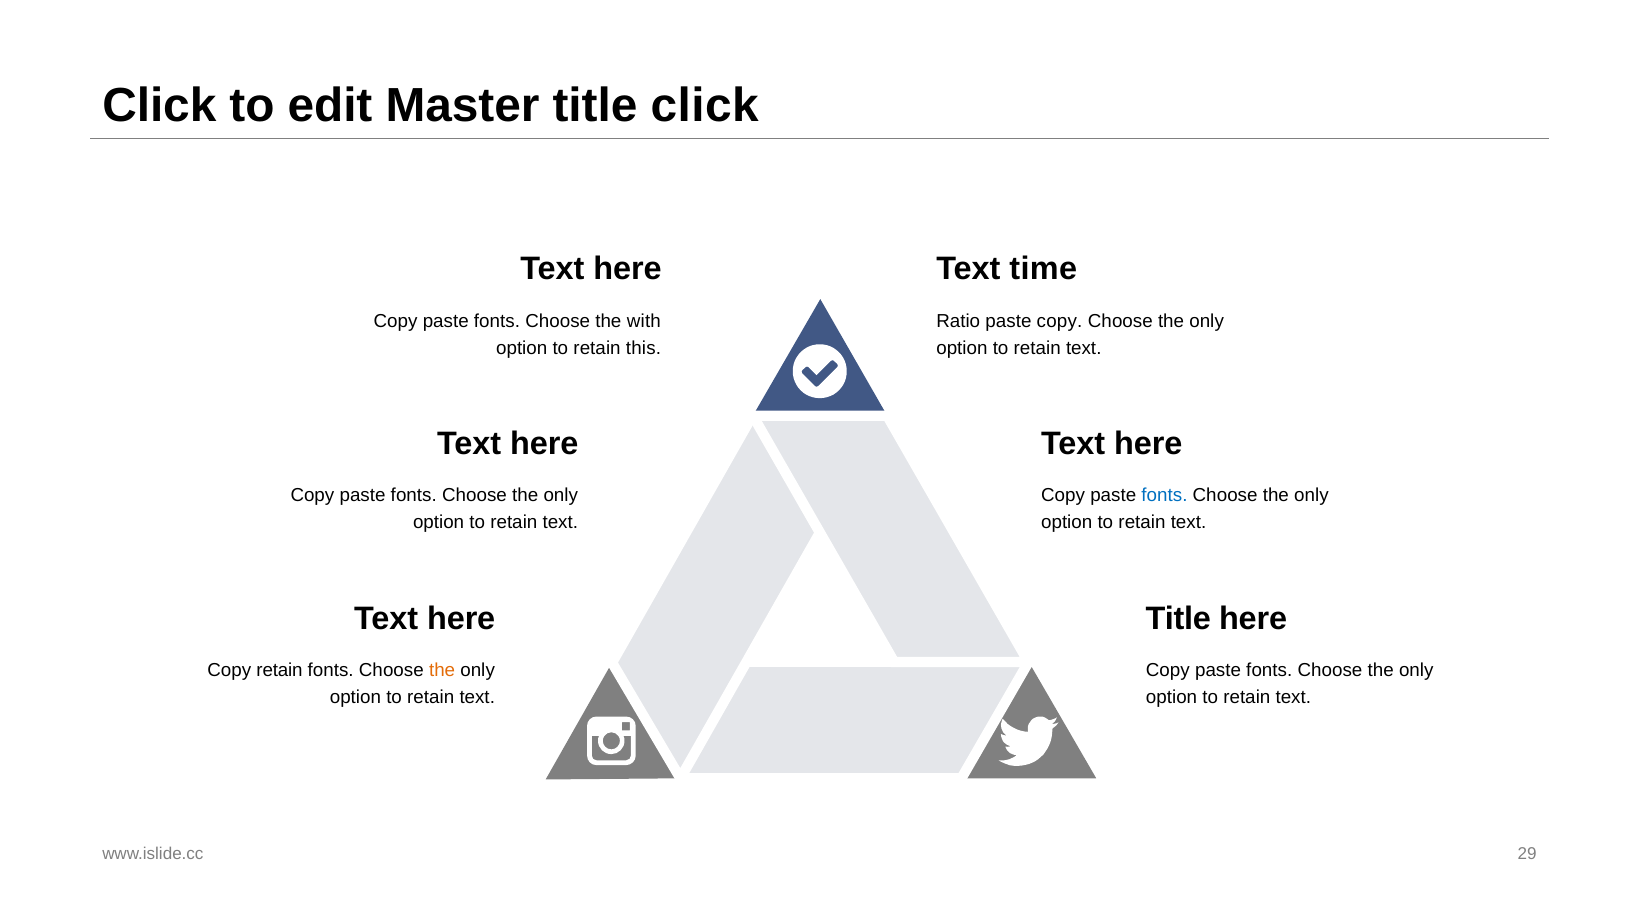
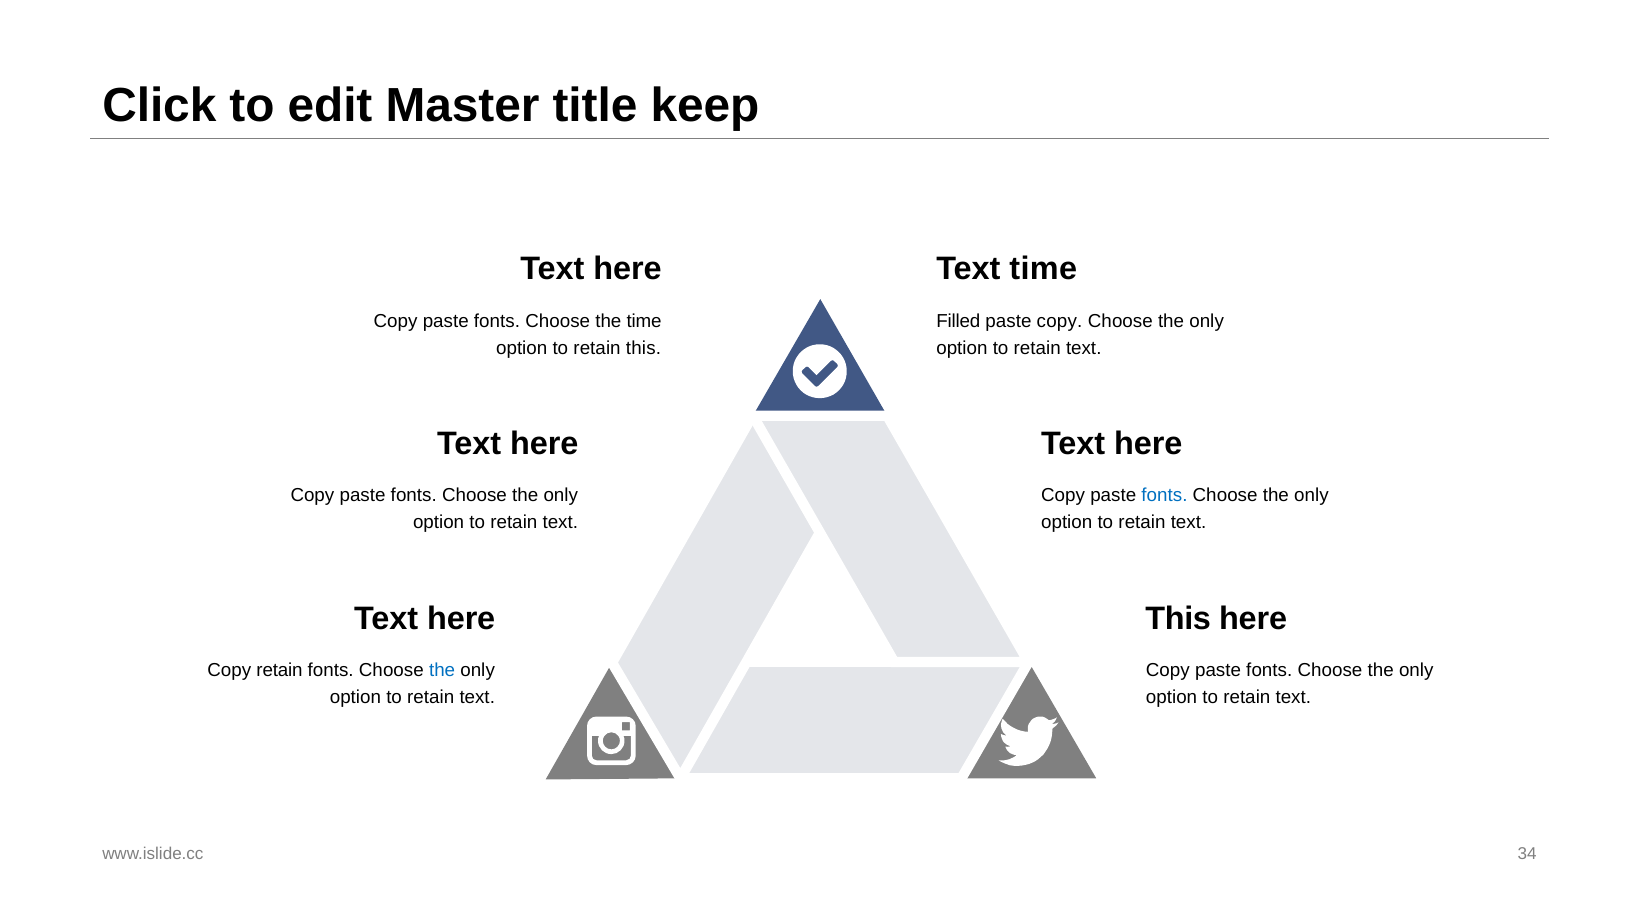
title click: click -> keep (705, 106)
the with: with -> time (644, 321)
Ratio: Ratio -> Filled (958, 321)
Title: Title -> This (1178, 618)
the colour: orange -> blue (442, 670)
29: 29 -> 34 (1527, 854)
